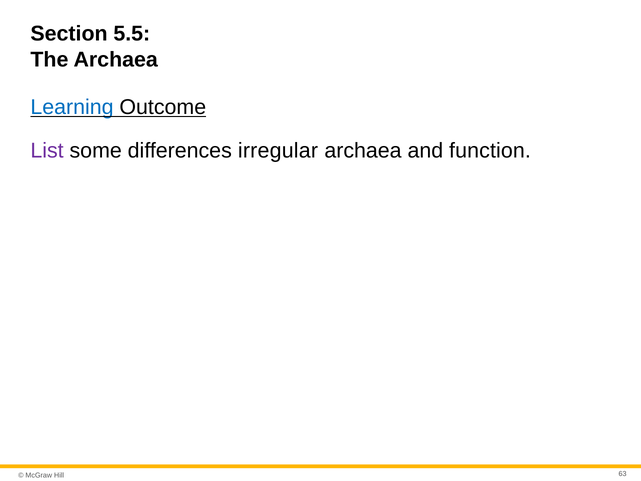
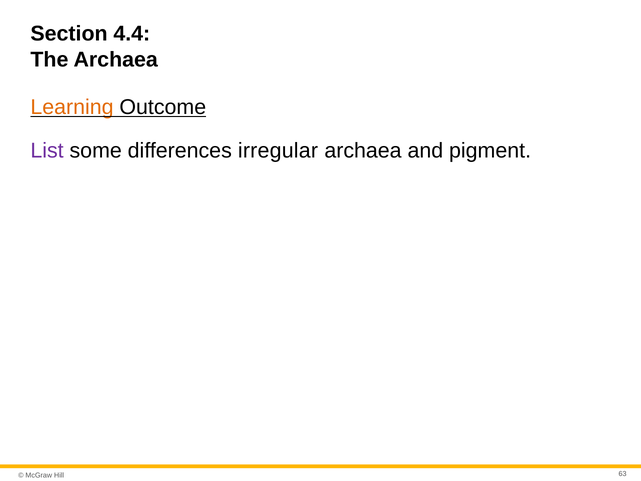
5.5: 5.5 -> 4.4 (132, 34)
Learning colour: blue -> orange (72, 107)
function: function -> pigment (490, 150)
